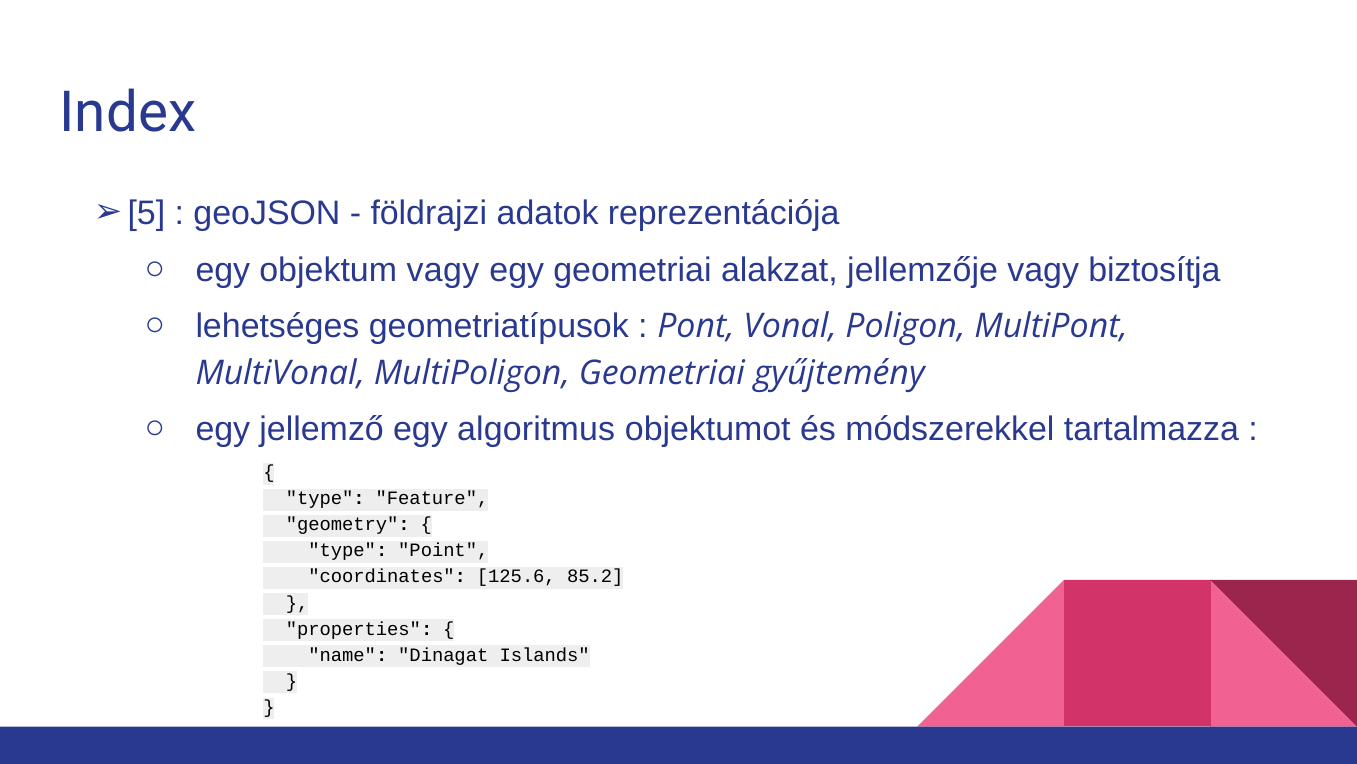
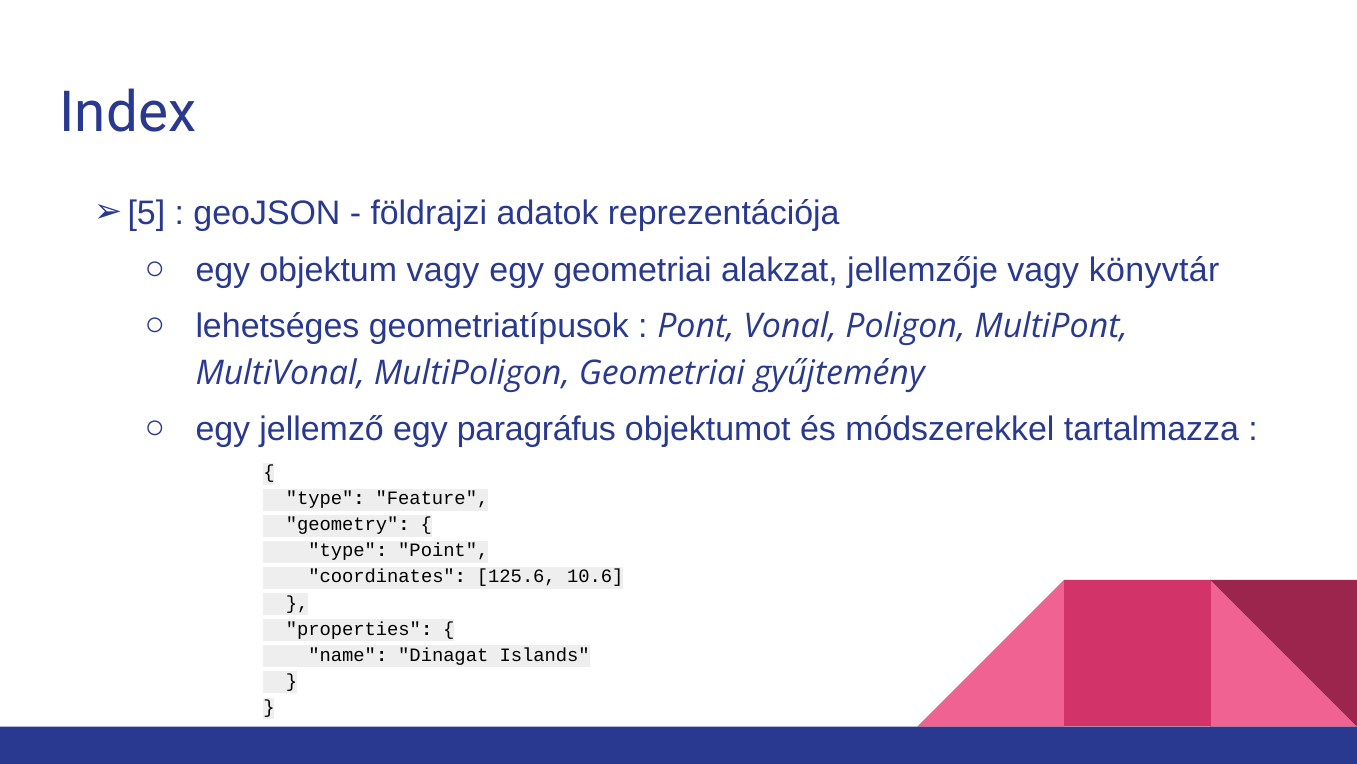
biztosítja: biztosítja -> könyvtár (1154, 270)
algoritmus: algoritmus -> paragráfus (536, 429)
85.2: 85.2 -> 10.6 (595, 576)
